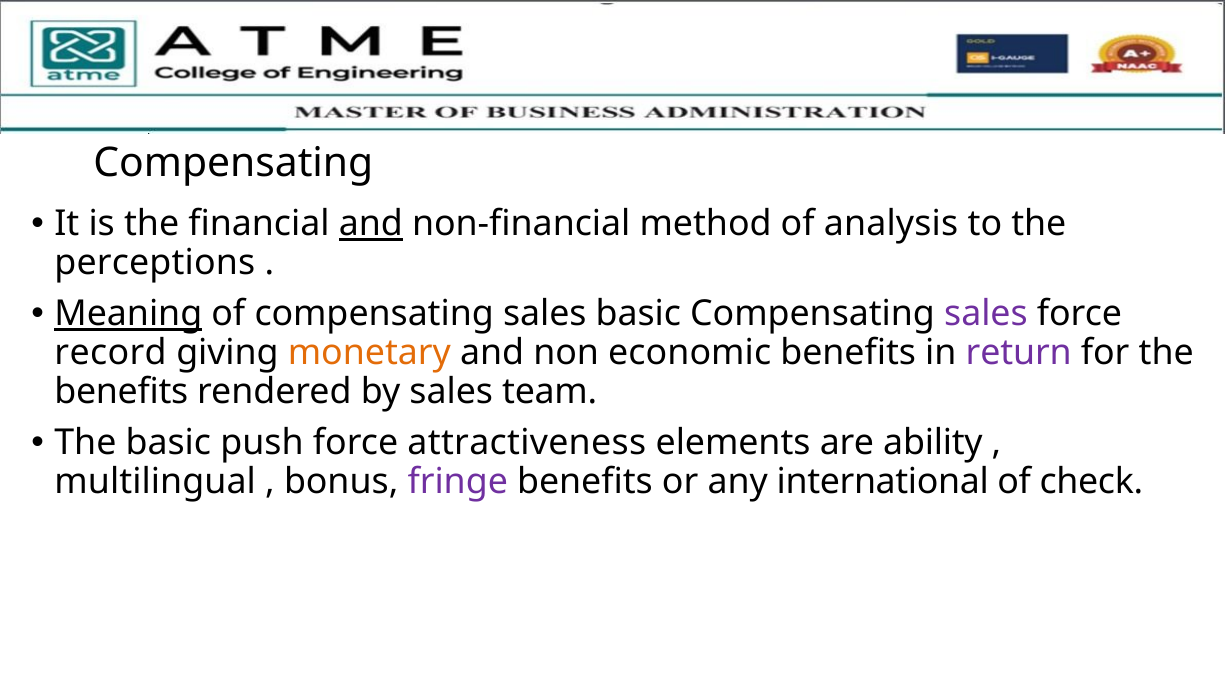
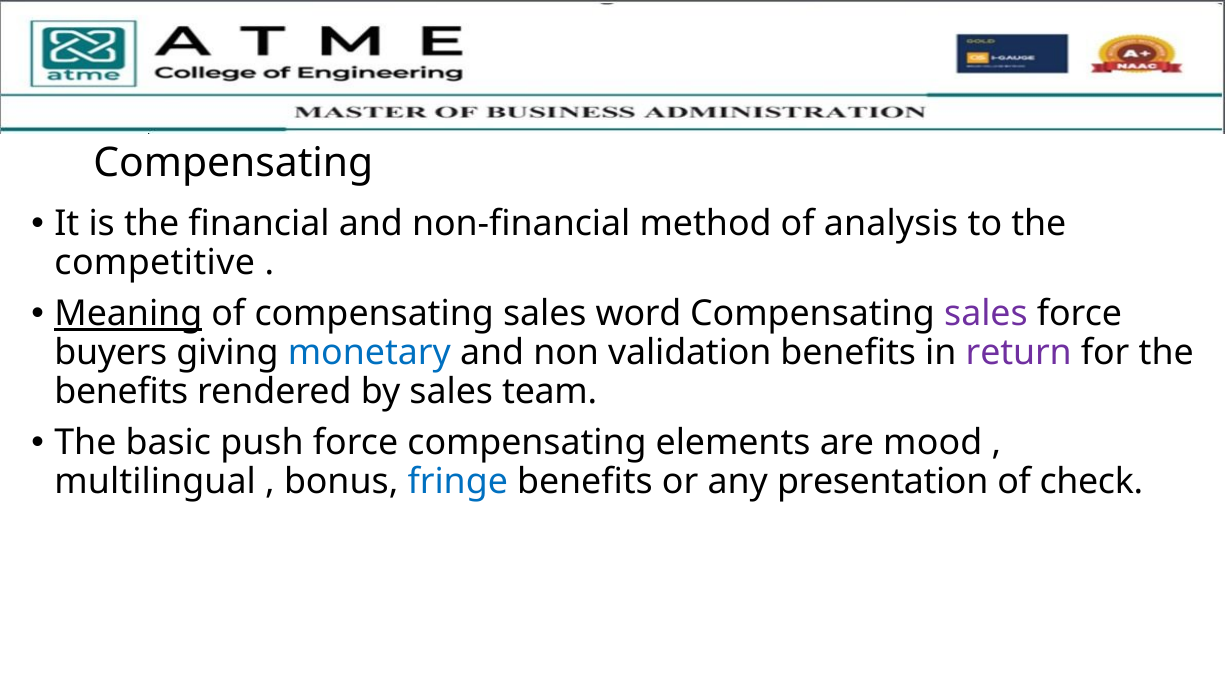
and underline: present -> none (371, 224)
perceptions: perceptions -> competitive (155, 263)
sales basic: basic -> word (638, 314)
record: record -> buyers (111, 353)
monetary colour: orange -> blue (369, 353)
economic: economic -> validation (690, 353)
force attractiveness: attractiveness -> compensating (527, 443)
ability: ability -> mood (933, 443)
fringe colour: purple -> blue (458, 481)
international: international -> presentation (883, 481)
